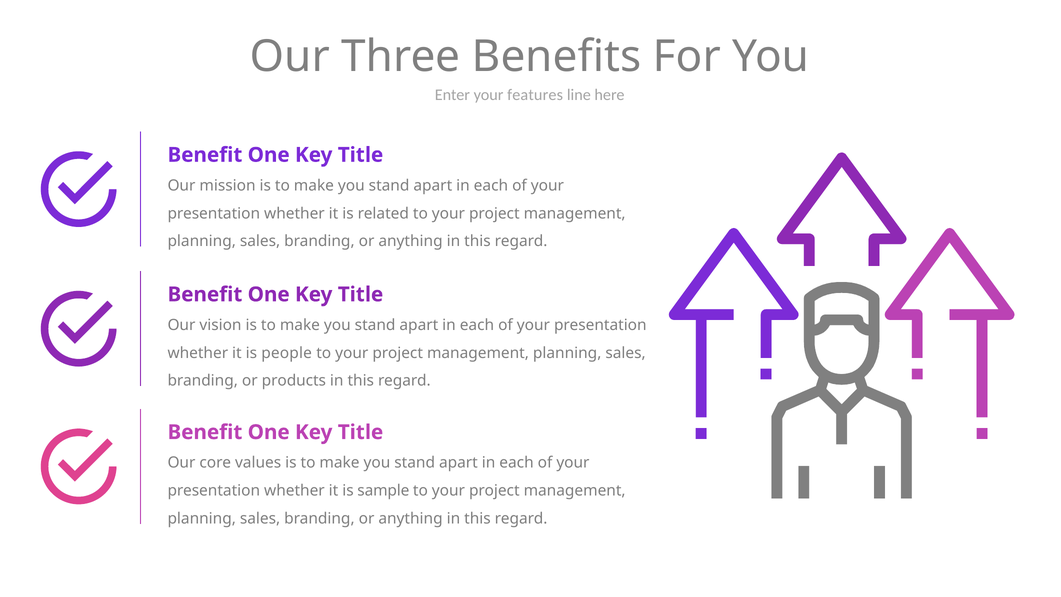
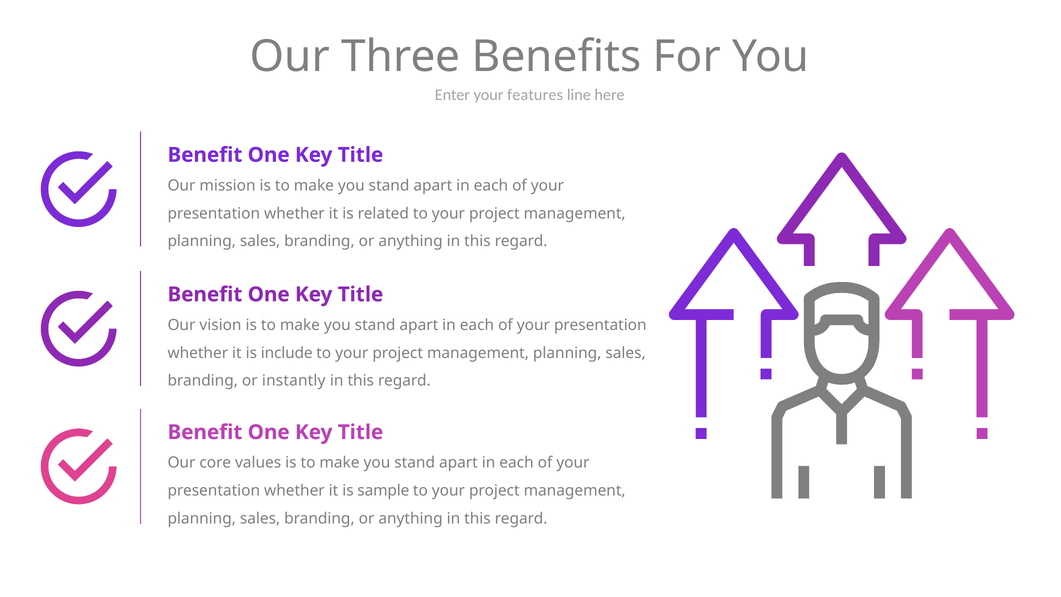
people: people -> include (287, 353)
products: products -> instantly (294, 381)
